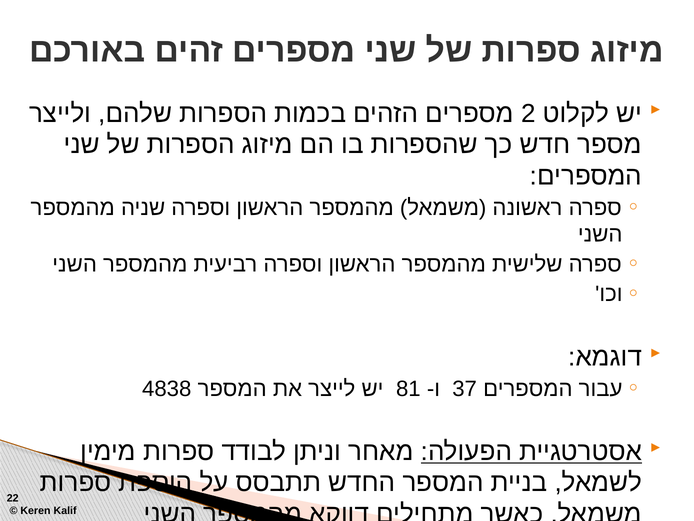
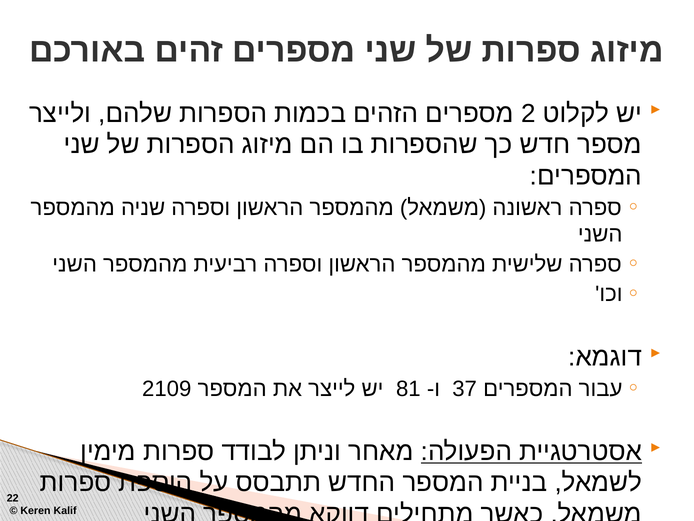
4838: 4838 -> 2109 (167, 388)
